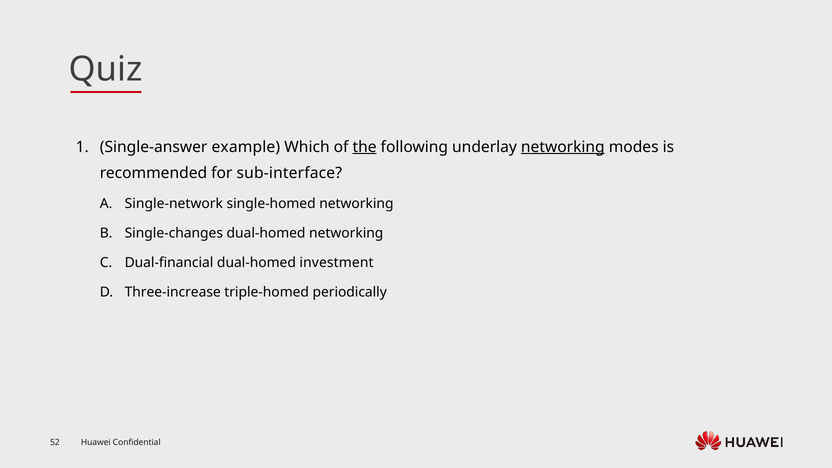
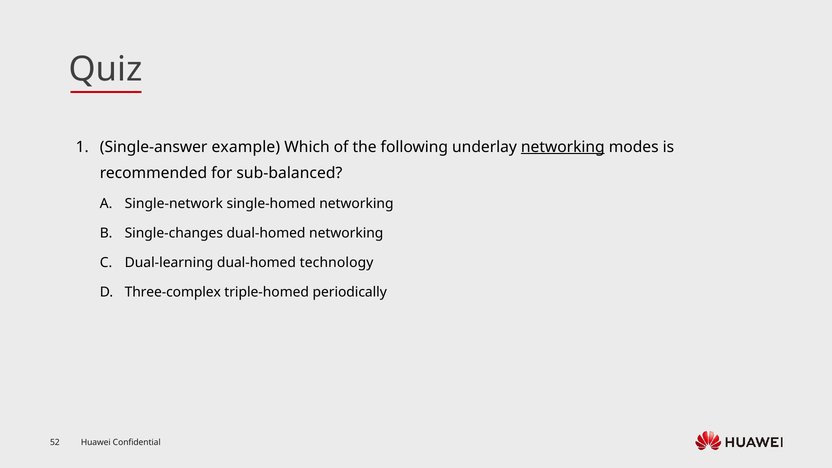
the underline: present -> none (365, 147)
sub-interface: sub-interface -> sub-balanced (289, 173)
Dual-financial: Dual-financial -> Dual-learning (169, 262)
investment: investment -> technology (337, 262)
Three-increase: Three-increase -> Three-complex (173, 292)
